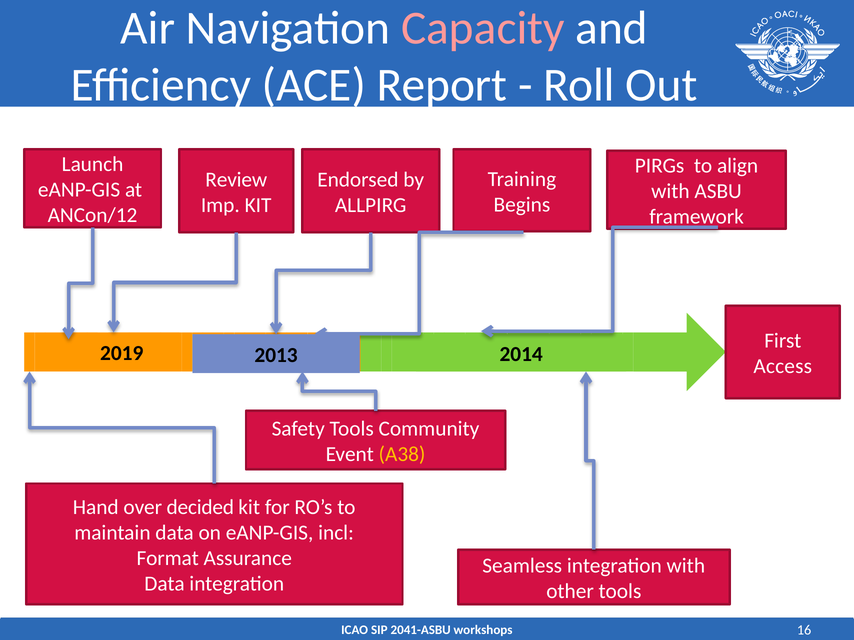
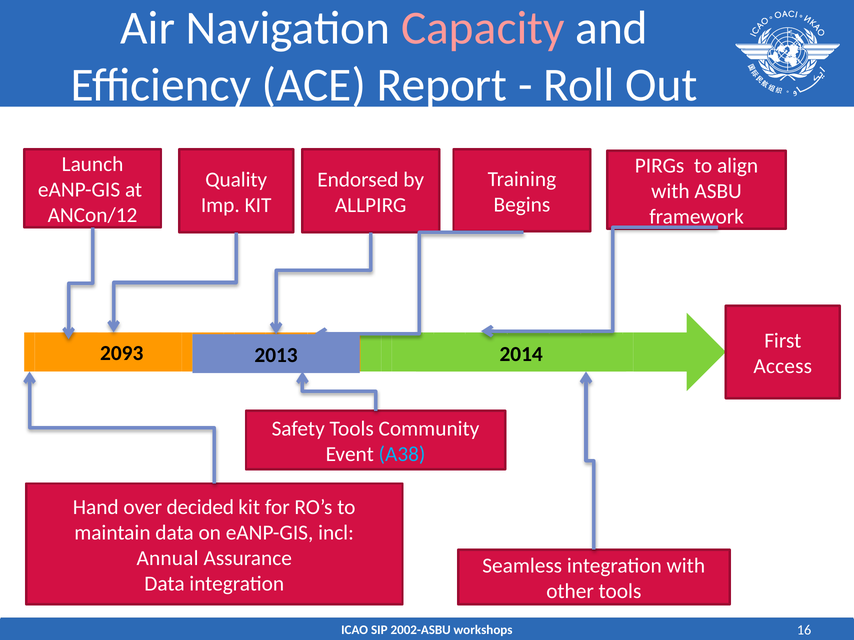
Review: Review -> Quality (236, 180)
2019: 2019 -> 2093 (122, 354)
A38 colour: yellow -> light blue (402, 455)
Format: Format -> Annual (168, 559)
2041-ASBU: 2041-ASBU -> 2002-ASBU (421, 631)
